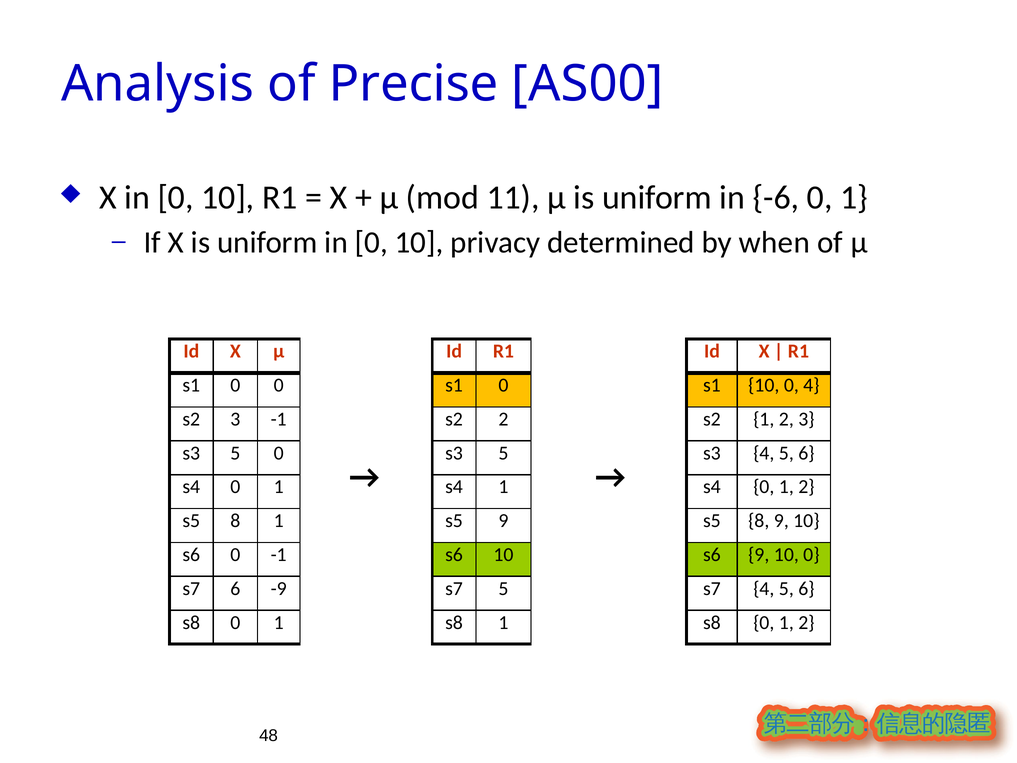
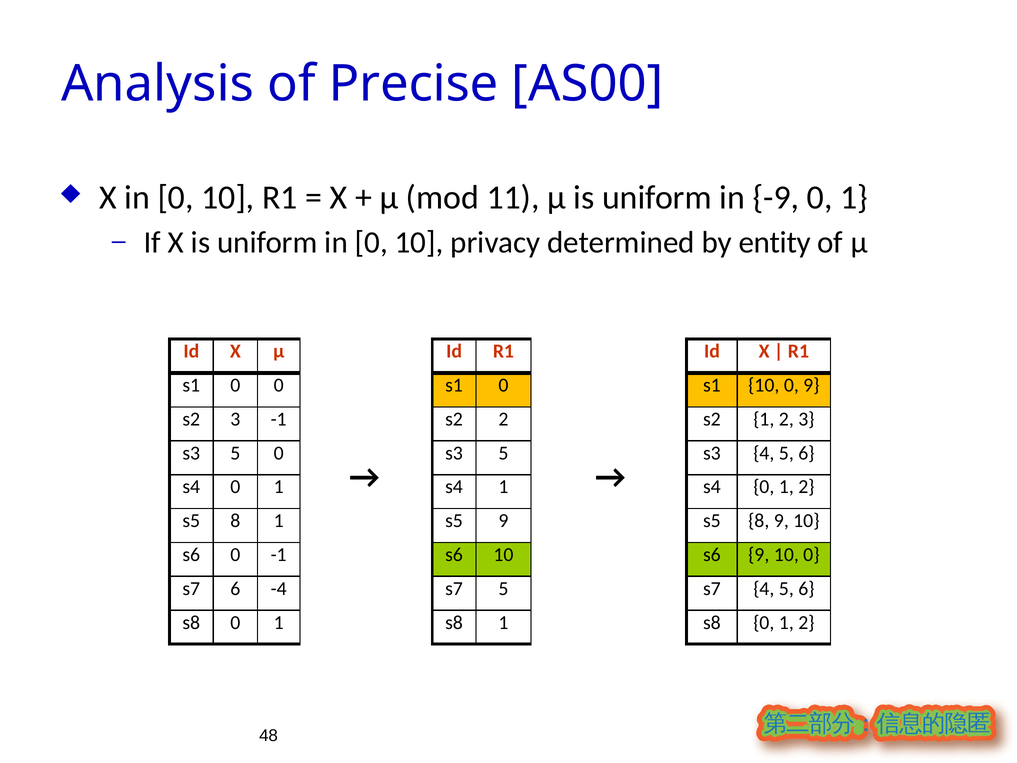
-6: -6 -> -9 (776, 197)
when: when -> entity (775, 242)
0 4: 4 -> 9 (811, 385)
-9: -9 -> -4 (279, 588)
